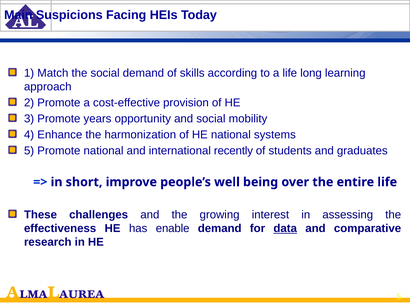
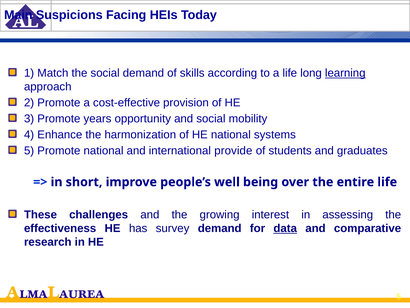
learning underline: none -> present (345, 73)
recently: recently -> provide (233, 150)
enable: enable -> survey (173, 228)
